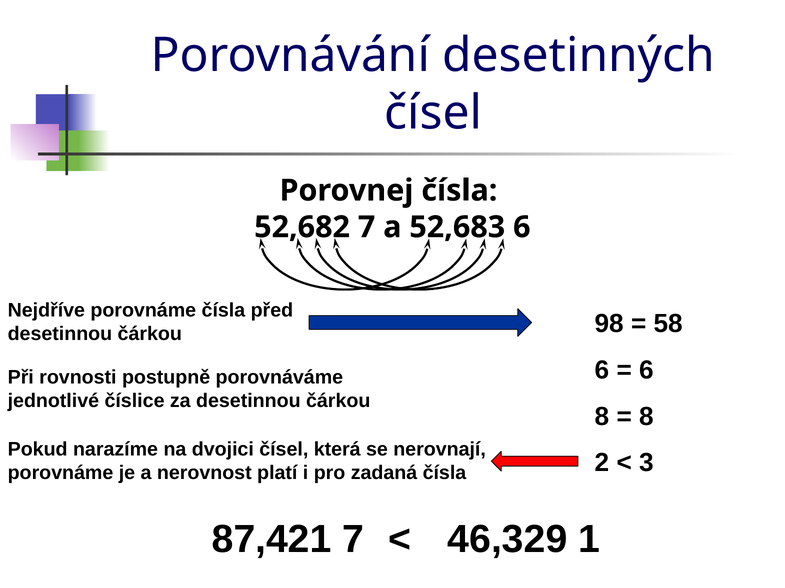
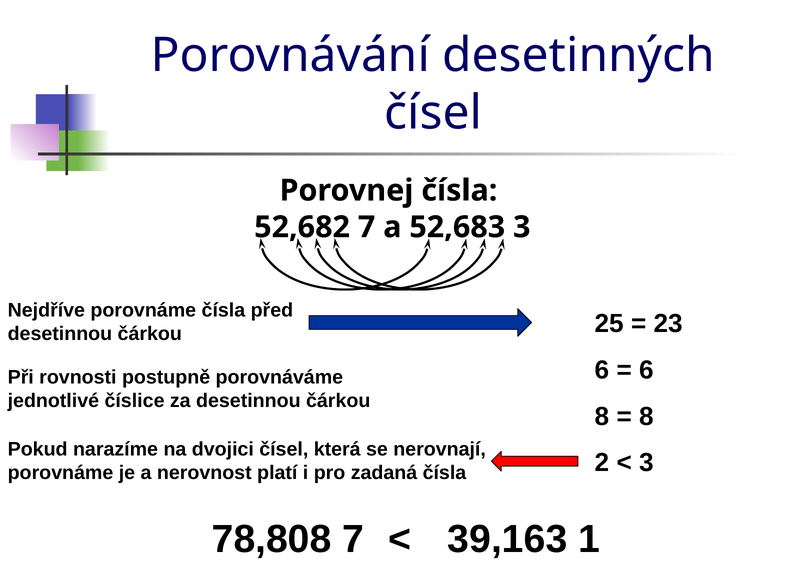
6: 6 -> 3 (522, 227)
98: 98 -> 25 (609, 324)
58: 58 -> 23 (668, 324)
87,421: 87,421 -> 78,808 (272, 540)
46,329: 46,329 -> 39,163 (507, 540)
